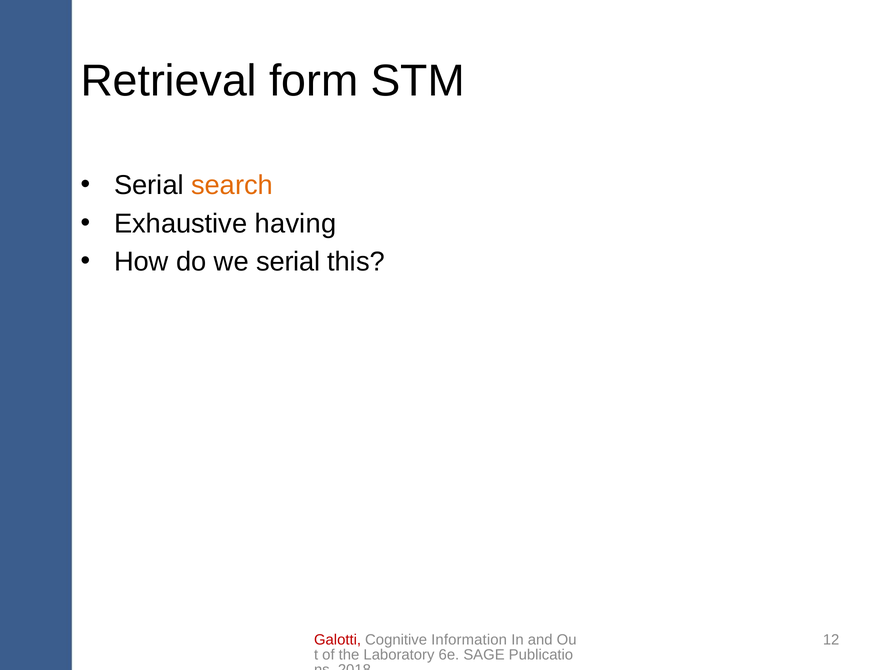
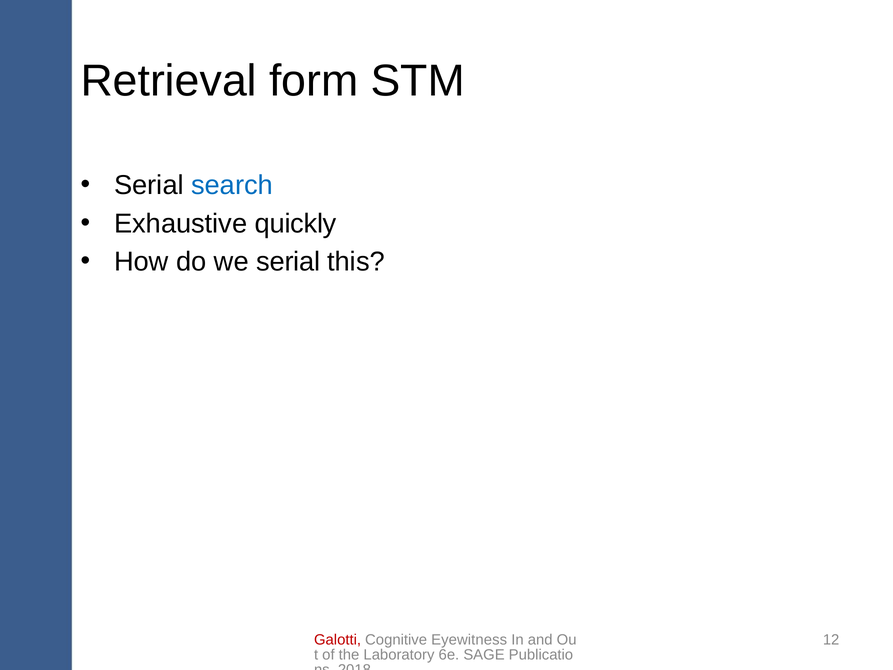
search colour: orange -> blue (232, 185)
having: having -> quickly (296, 224)
Information: Information -> Eyewitness (469, 640)
